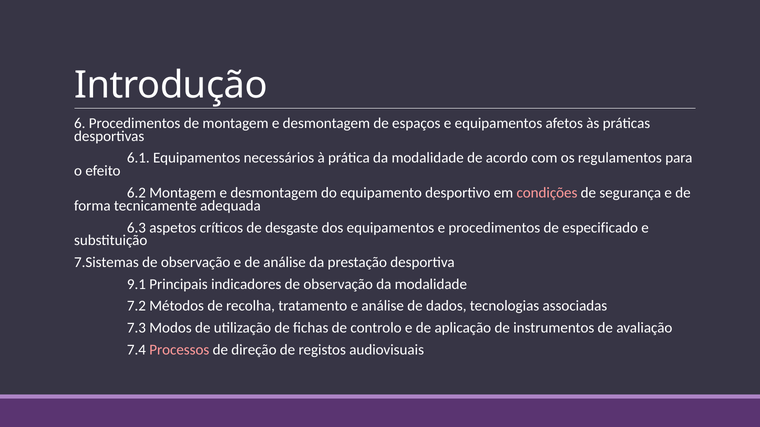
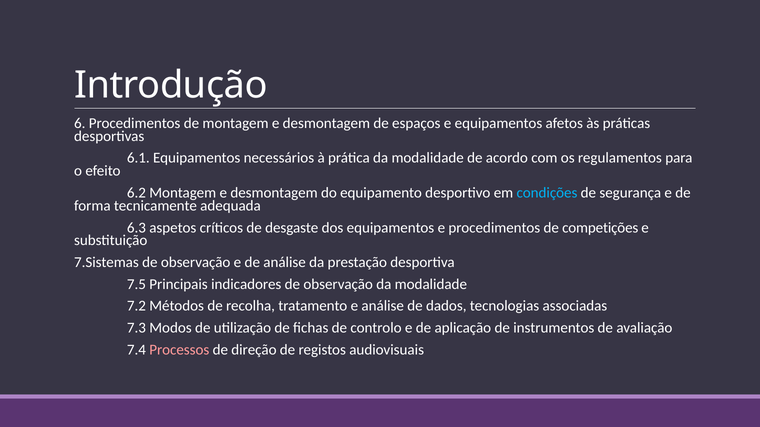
condições colour: pink -> light blue (547, 193)
especificado: especificado -> competições (600, 228)
9.1: 9.1 -> 7.5 (136, 284)
